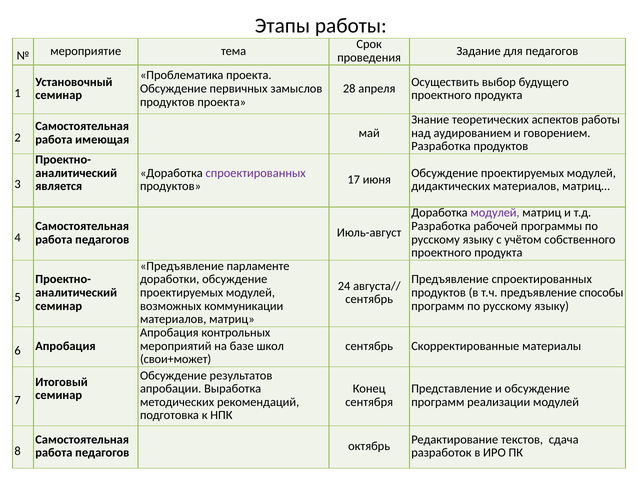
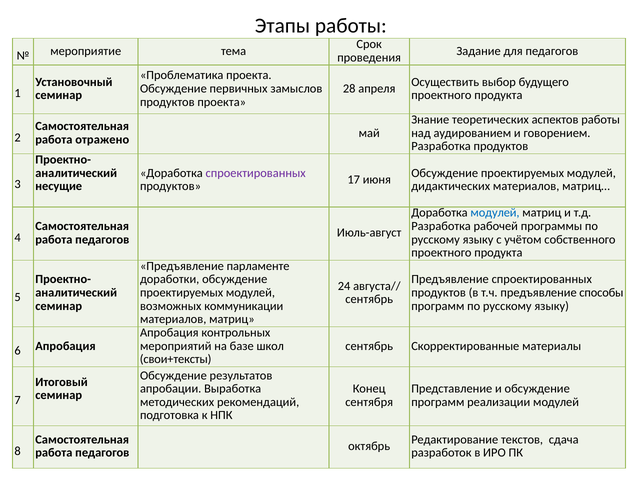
имеющая: имеющая -> отражено (102, 140)
является: является -> несущие (59, 186)
модулей colour: purple -> blue (495, 213)
свои+может: свои+может -> свои+тексты (176, 359)
